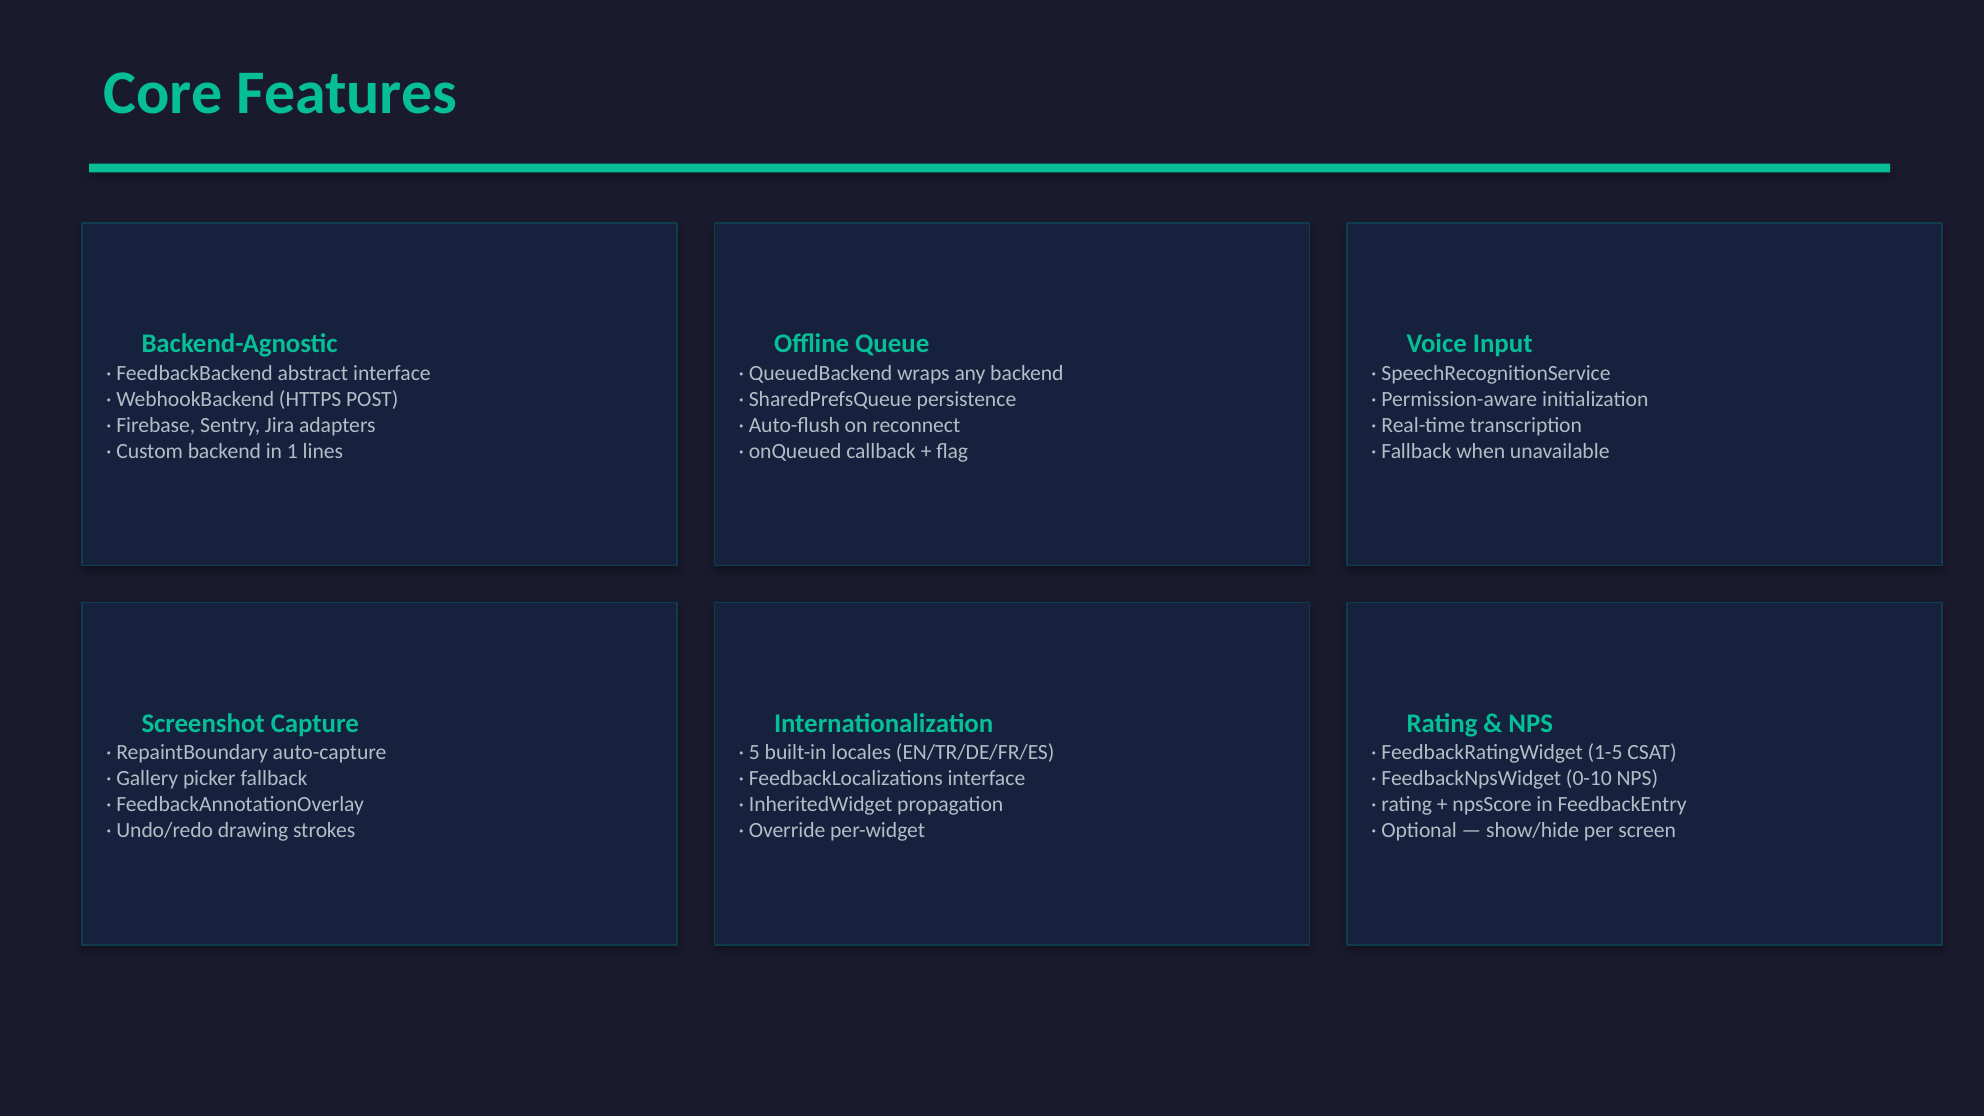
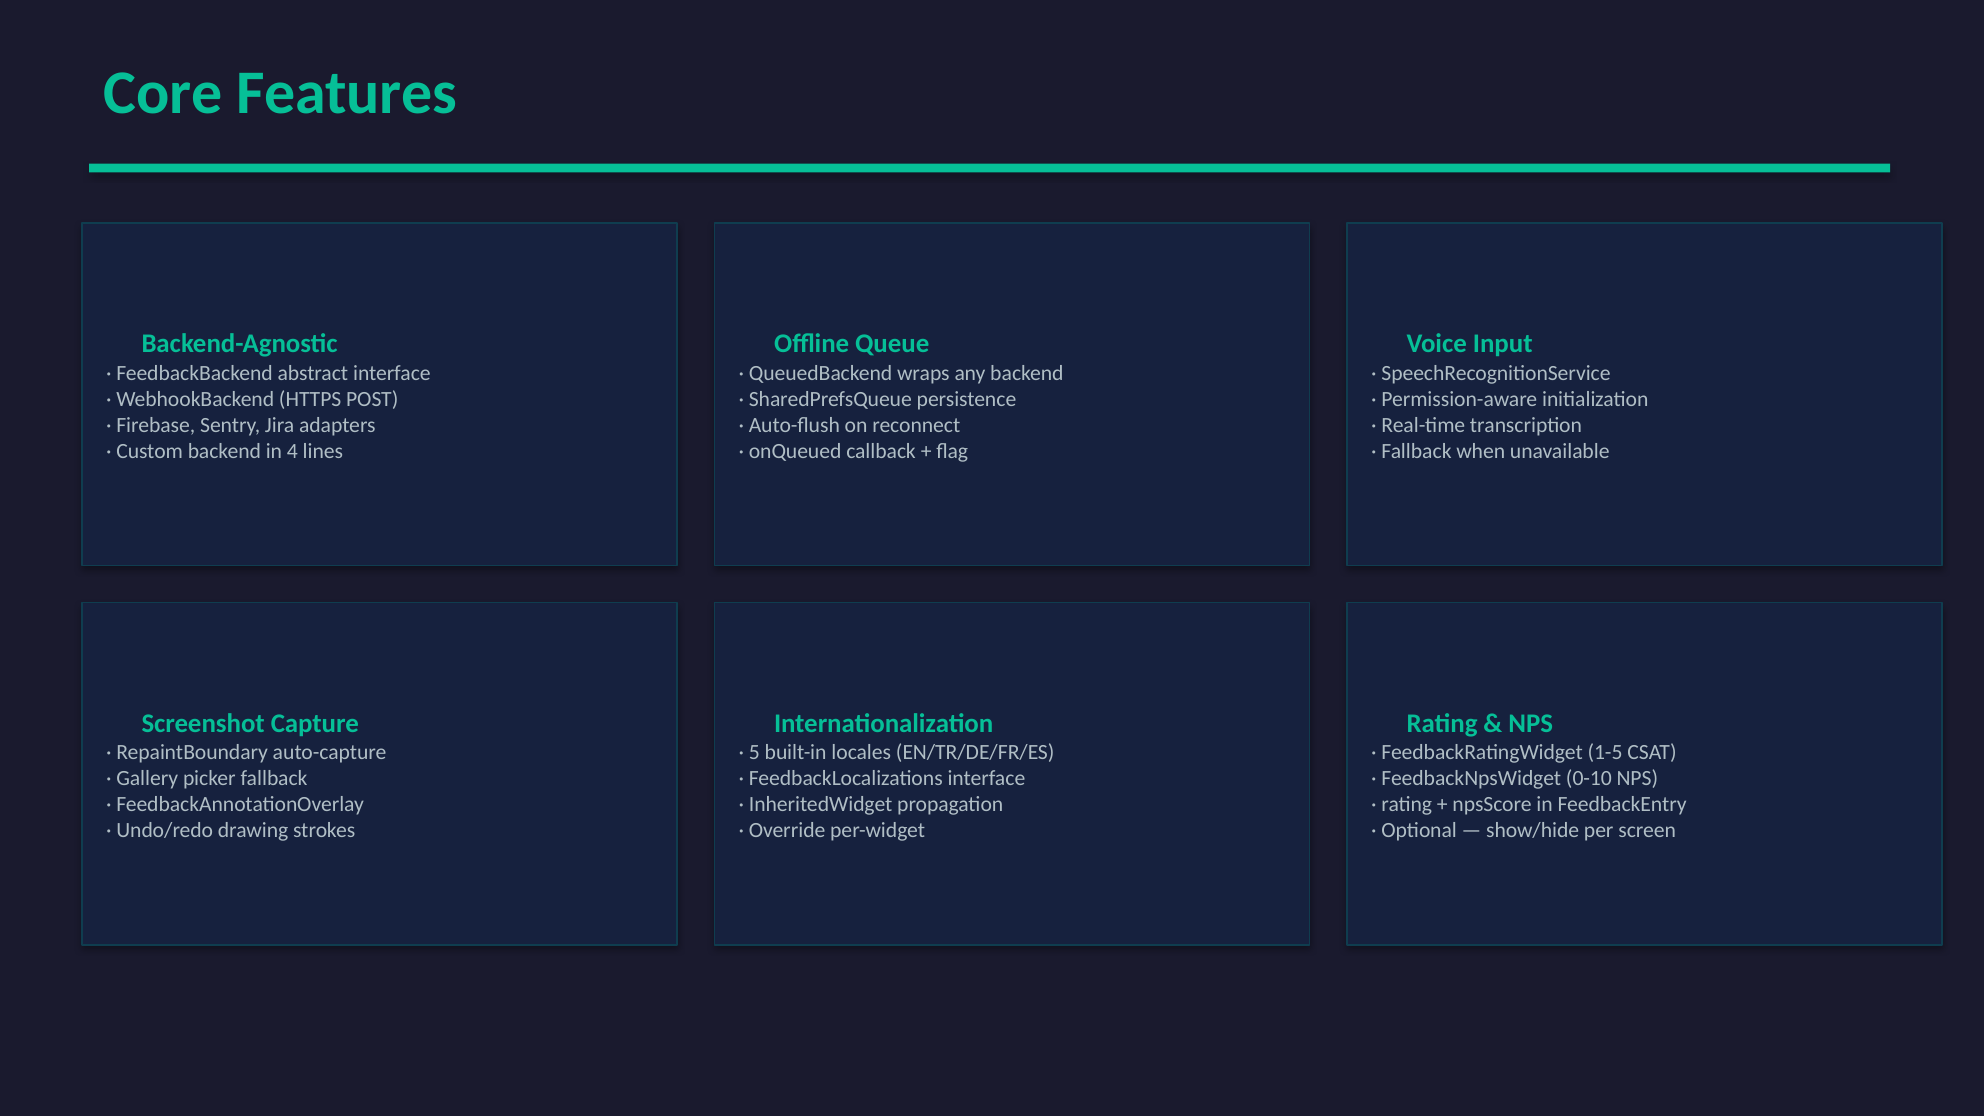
1: 1 -> 4 (292, 451)
